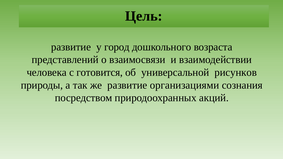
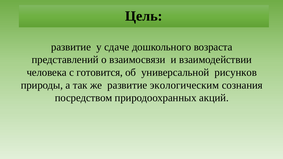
город: город -> сдаче (117, 47)
организациями: организациями -> экологическим (184, 85)
